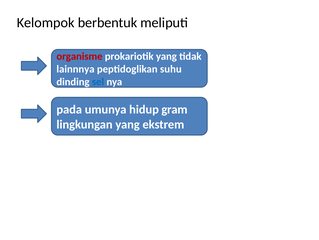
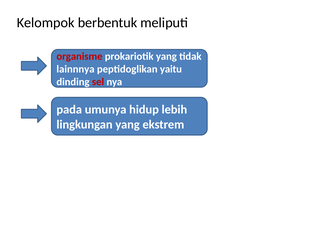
suhu: suhu -> yaitu (171, 69)
sel colour: blue -> red (98, 82)
gram: gram -> lebih (174, 109)
